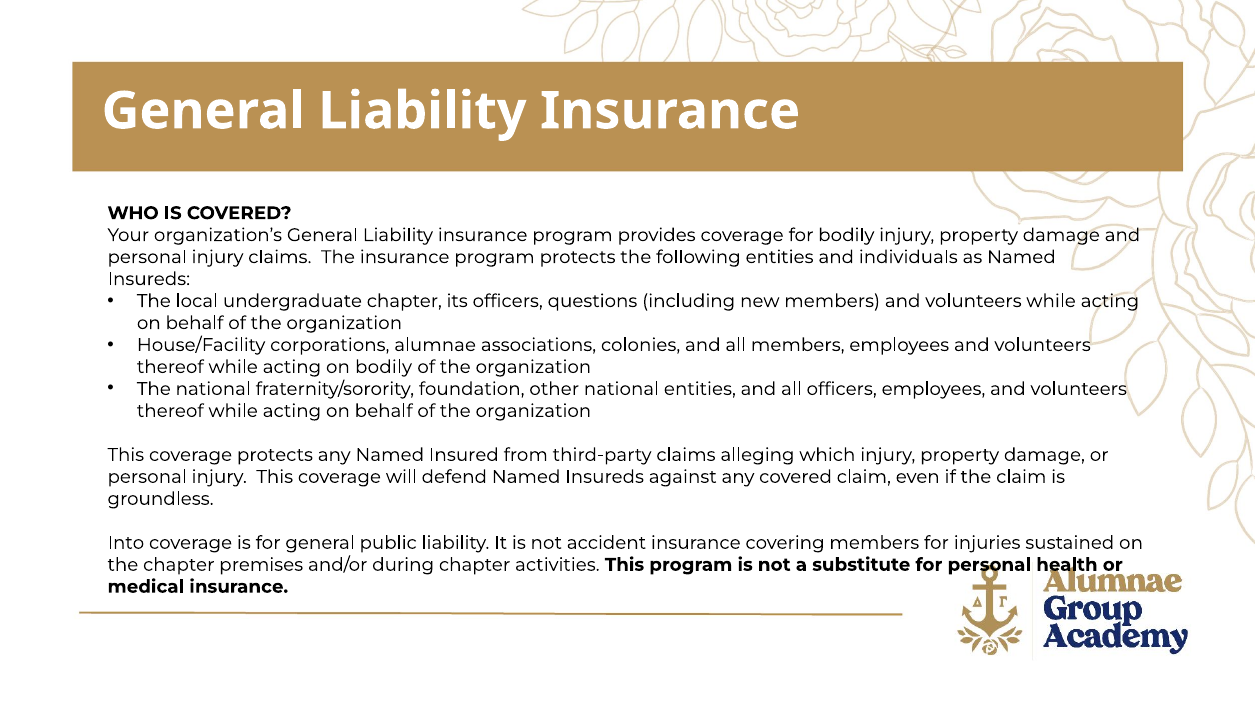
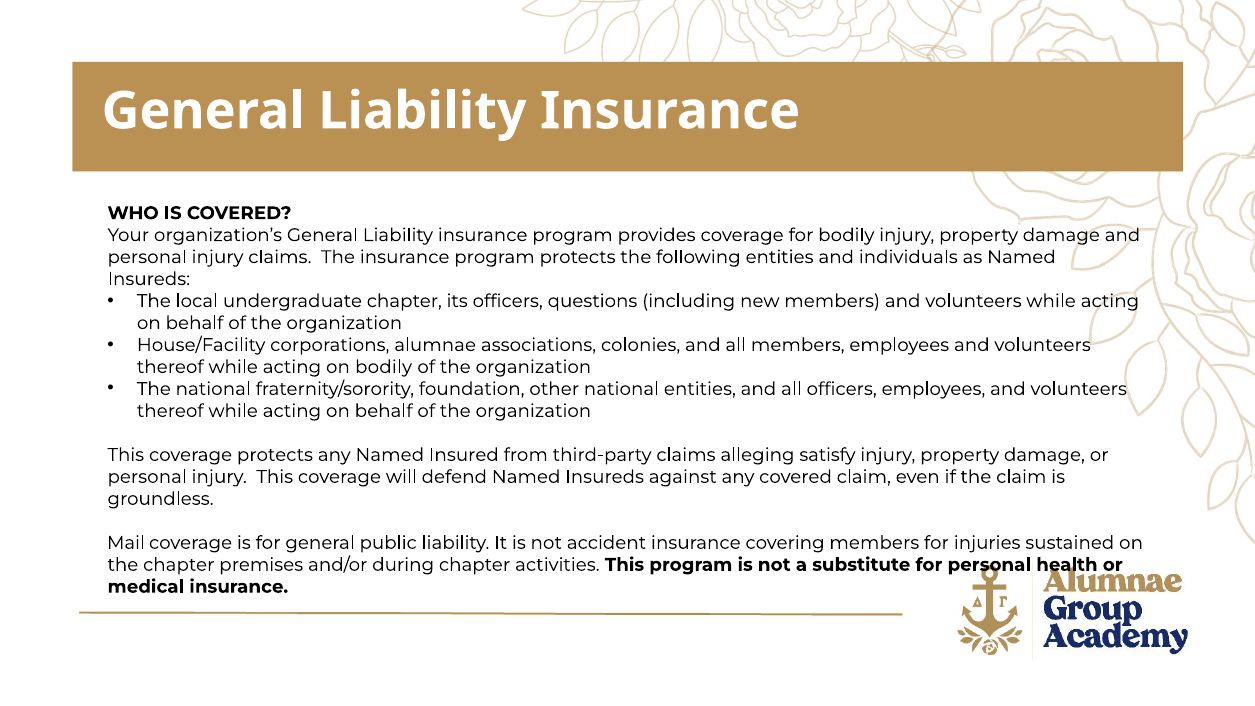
which: which -> satisfy (827, 455)
Into: Into -> Mail (126, 543)
